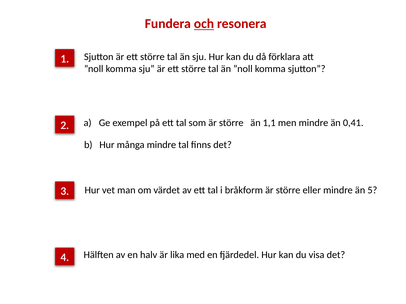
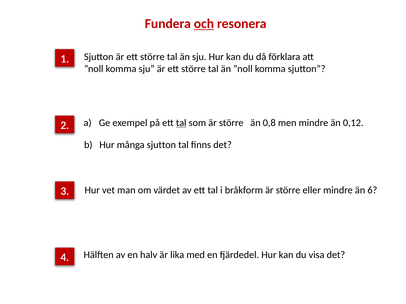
tal underline: none -> present (181, 123)
1,1: 1,1 -> 0,8 (269, 123)
0,41: 0,41 -> 0,12 (353, 123)
många mindre: mindre -> sjutton (161, 145)
5: 5 -> 6 (372, 191)
